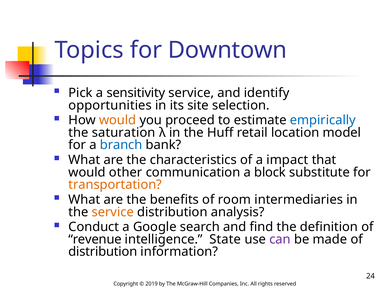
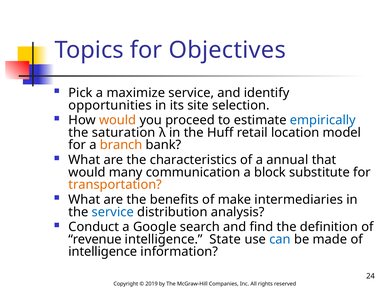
Downtown: Downtown -> Objectives (227, 50)
sensitivity: sensitivity -> maximize (136, 93)
branch colour: blue -> orange (121, 145)
impact: impact -> annual (287, 160)
other: other -> many (126, 172)
room: room -> make (234, 200)
service colour: orange -> blue (113, 212)
can colour: purple -> blue (280, 240)
distribution: distribution -> intelligence (103, 252)
